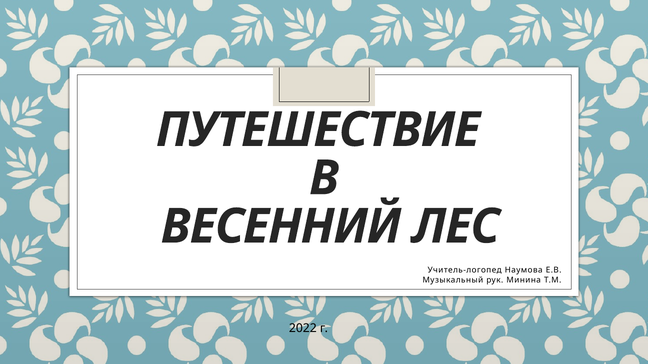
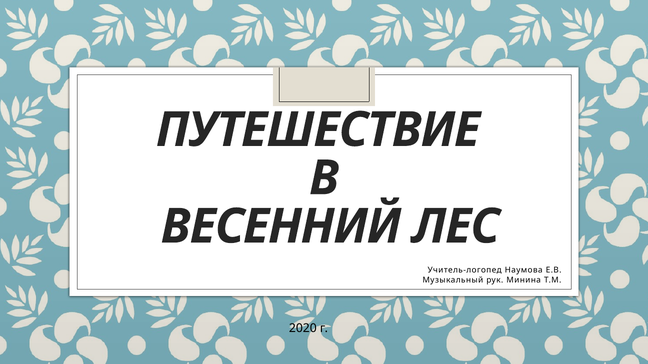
2022: 2022 -> 2020 (303, 329)
